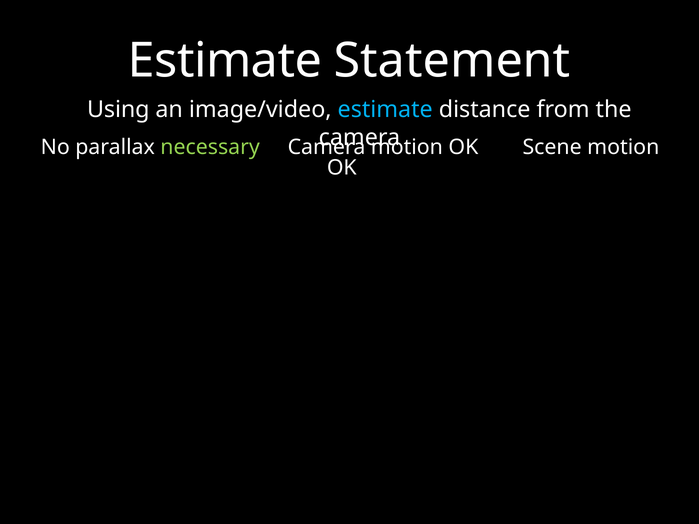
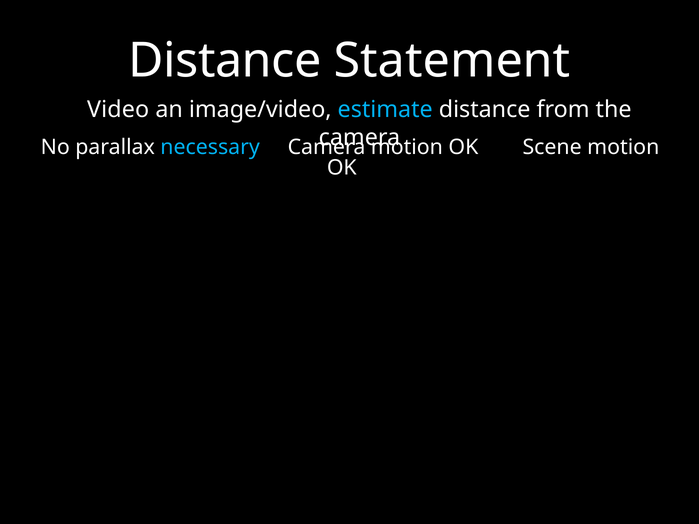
Estimate: Estimate -> Distance (225, 61)
Using: Using -> Video (118, 110)
necessary colour: light green -> light blue (210, 147)
